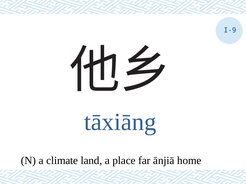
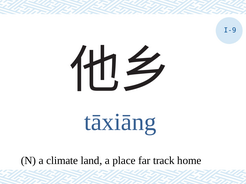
ānjiā: ānjiā -> track (164, 161)
